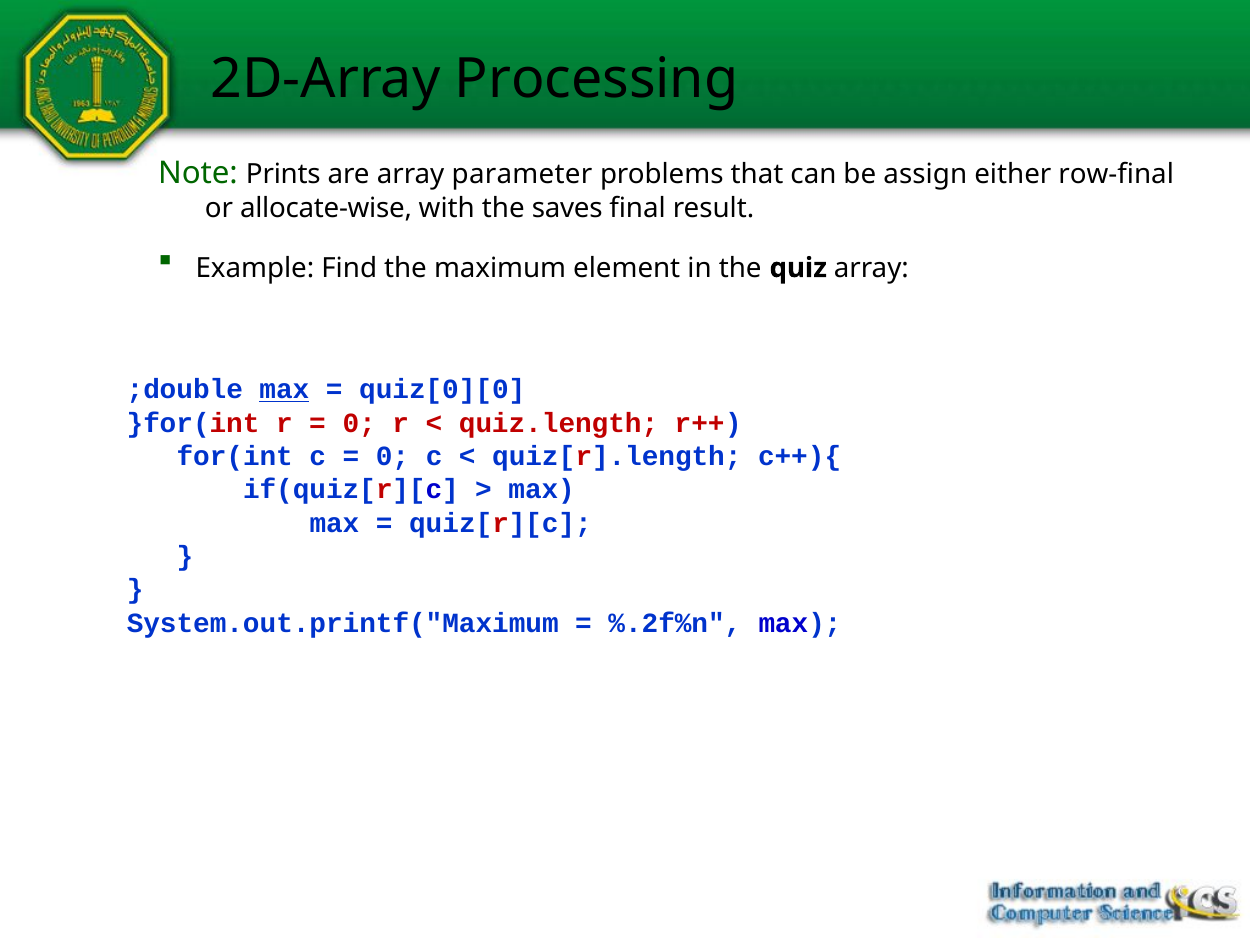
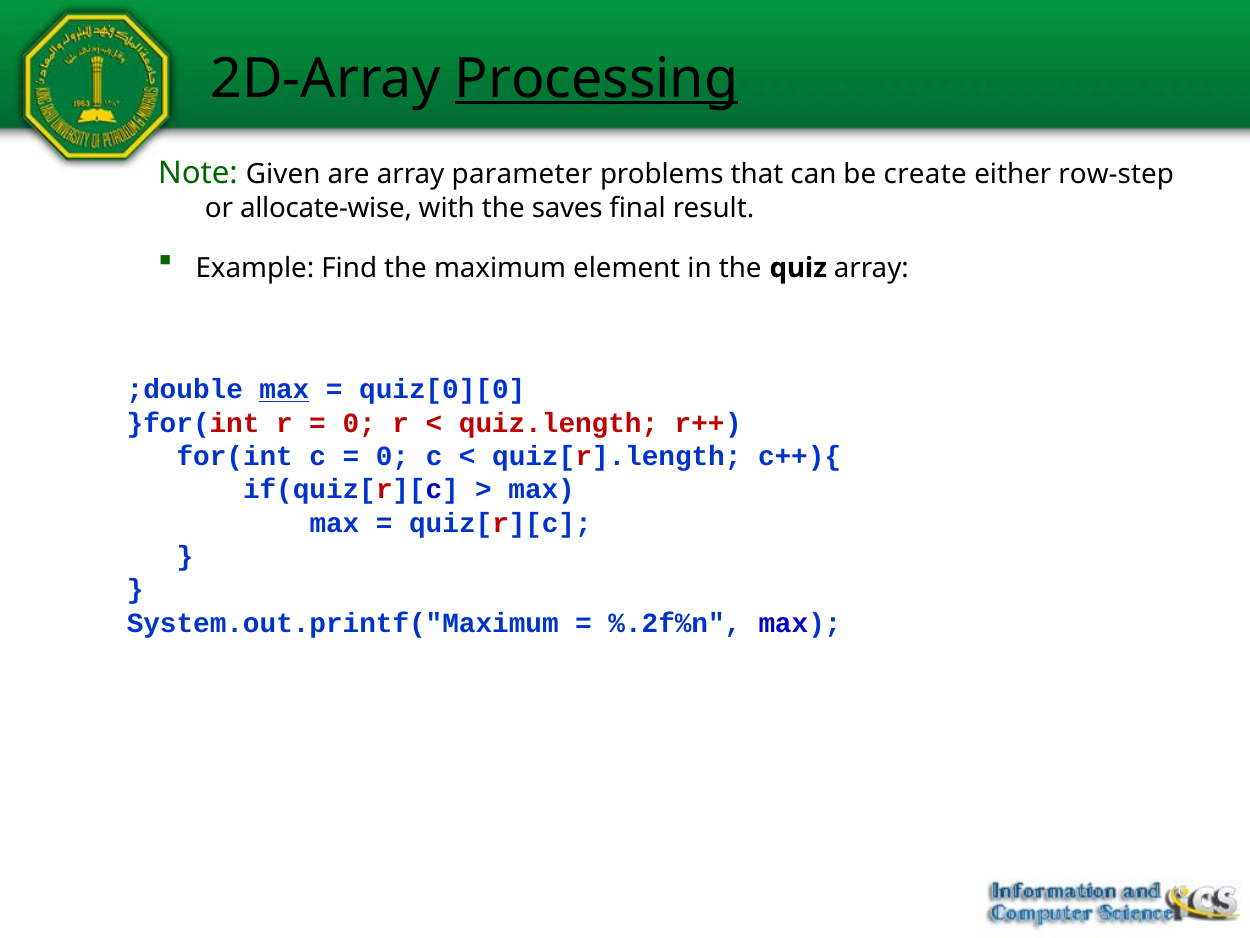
Processing underline: none -> present (597, 79)
Prints: Prints -> Given (283, 174)
assign: assign -> create (925, 174)
row-final: row-final -> row-step (1116, 174)
